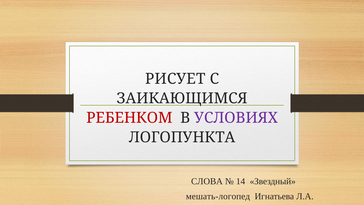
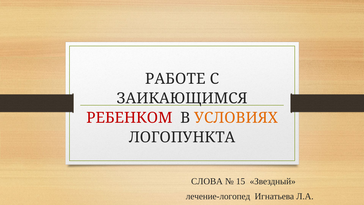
РИСУЕТ: РИСУЕТ -> РАБОТЕ (175, 79)
УСЛОВИЯХ colour: purple -> orange (236, 118)
14: 14 -> 15 (241, 181)
мешать-логопед: мешать-логопед -> лечение-логопед (218, 196)
